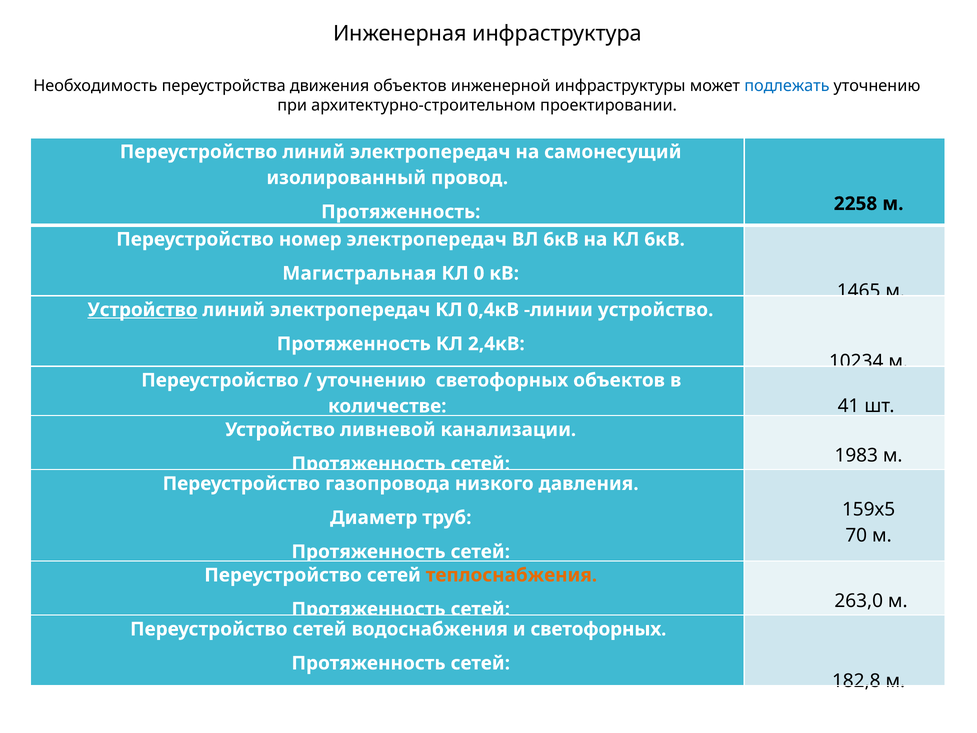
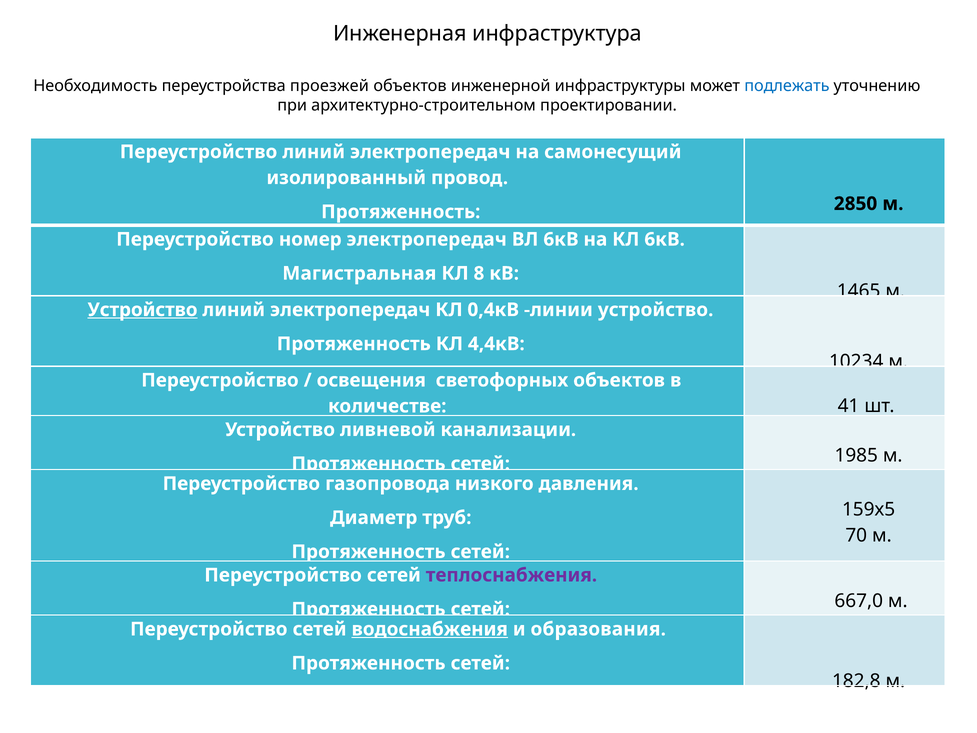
движения: движения -> проезжей (329, 86)
2258: 2258 -> 2850 (856, 204)
0: 0 -> 8 (479, 273)
2,4кВ: 2,4кВ -> 4,4кВ (496, 344)
уточнению: уточнению -> освещения (371, 380)
1983: 1983 -> 1985 (856, 455)
теплоснабжения colour: orange -> purple (511, 575)
263,0: 263,0 -> 667,0 (859, 601)
водоснабжения underline: none -> present (430, 629)
и светофорных: светофорных -> образования (598, 629)
